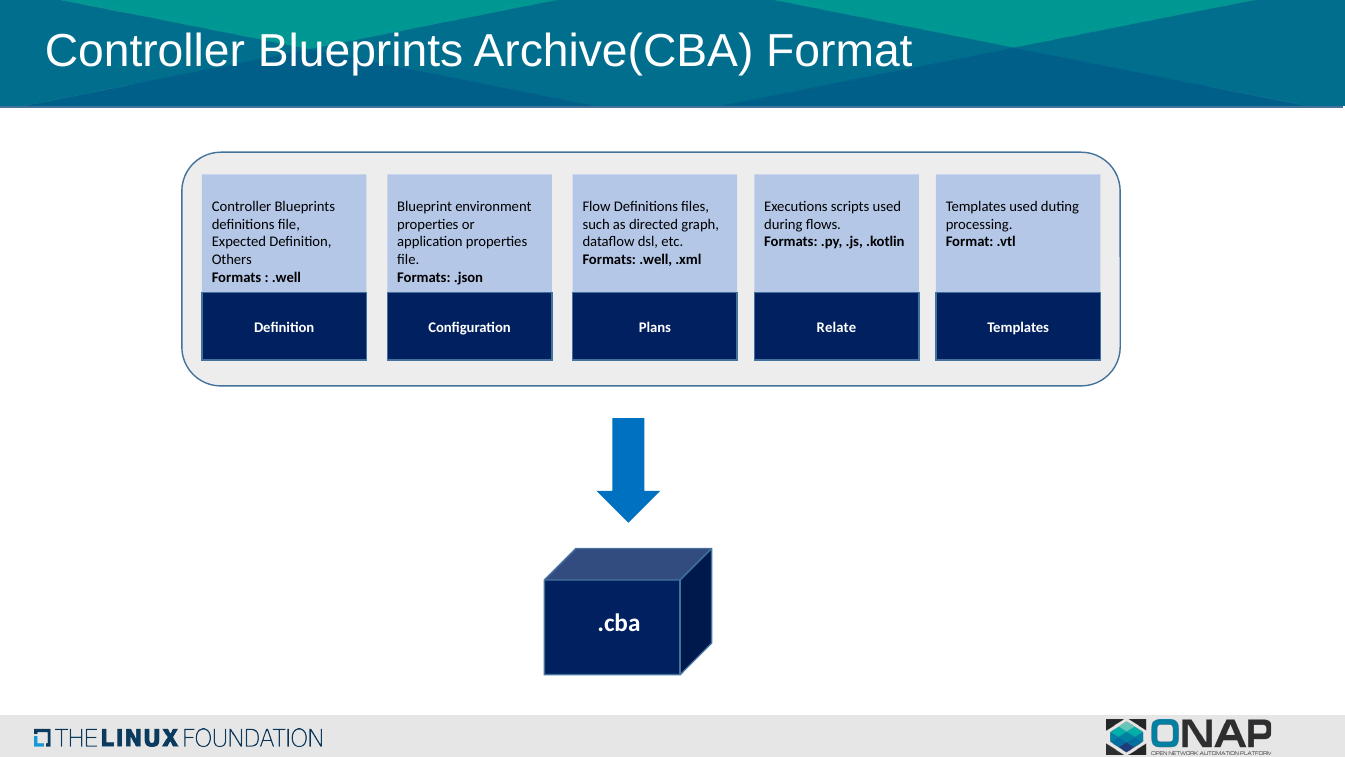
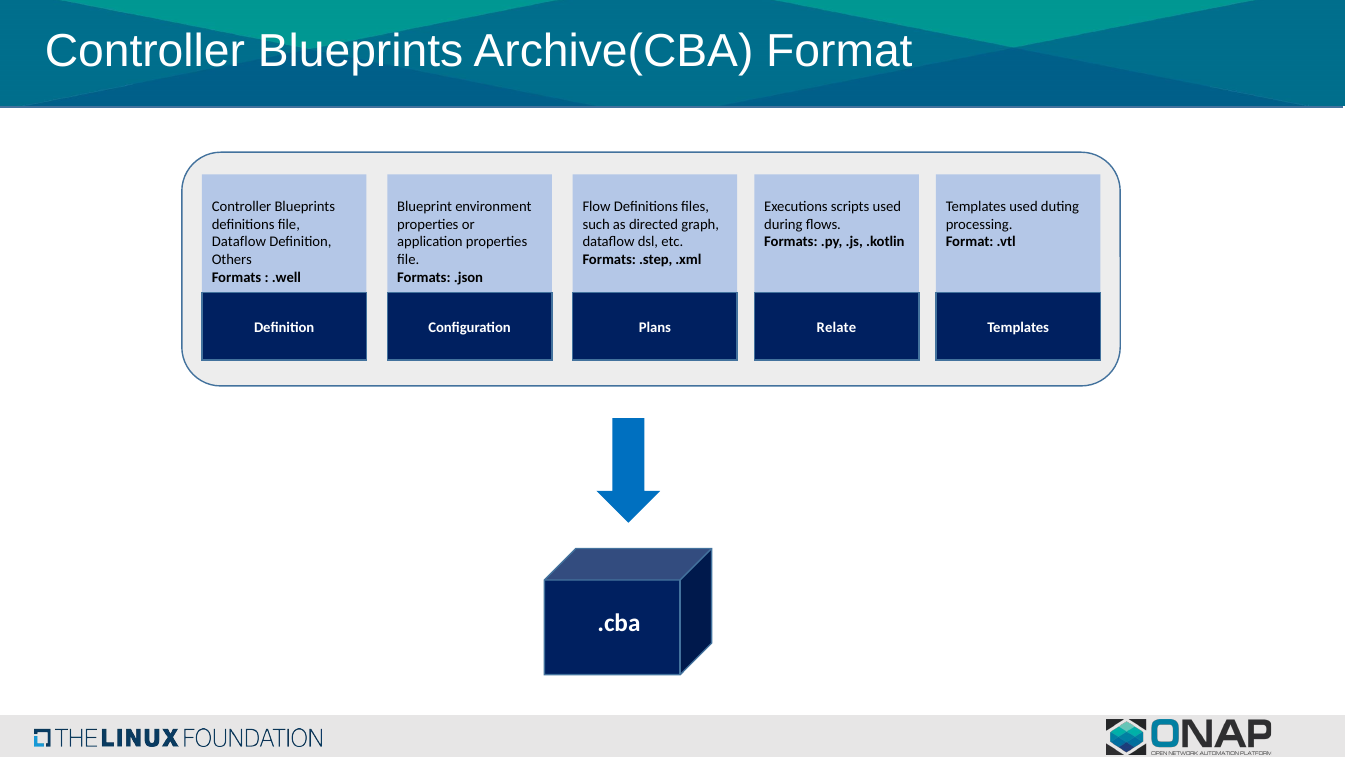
Expected: Expected -> Dataflow (239, 242)
Formats .well: .well -> .step (656, 259)
